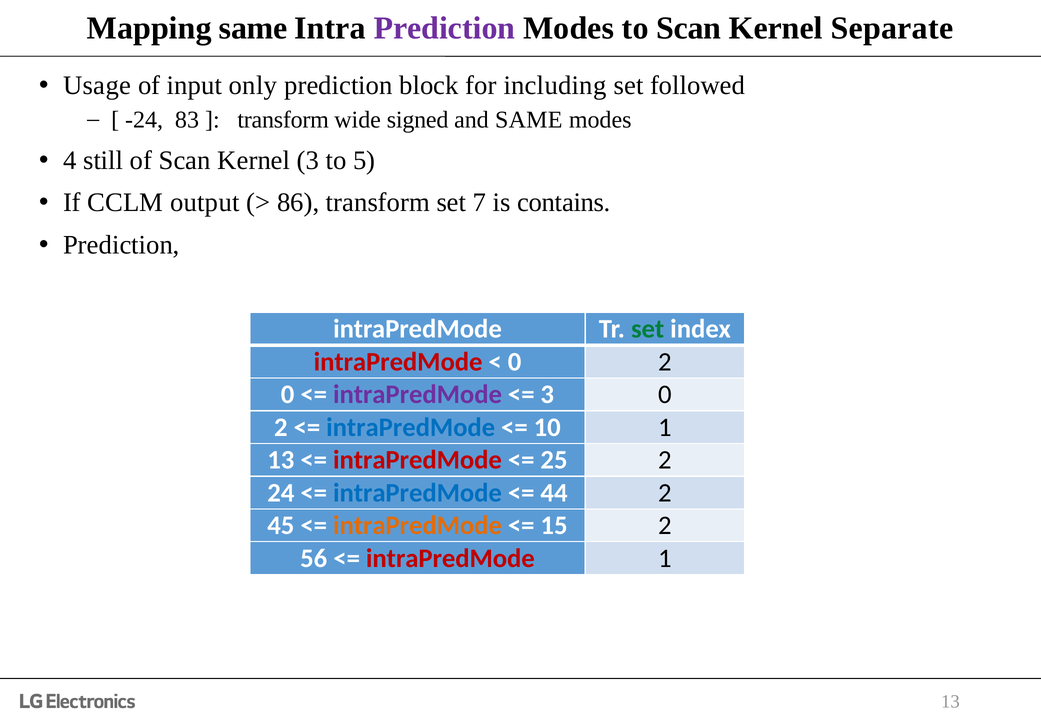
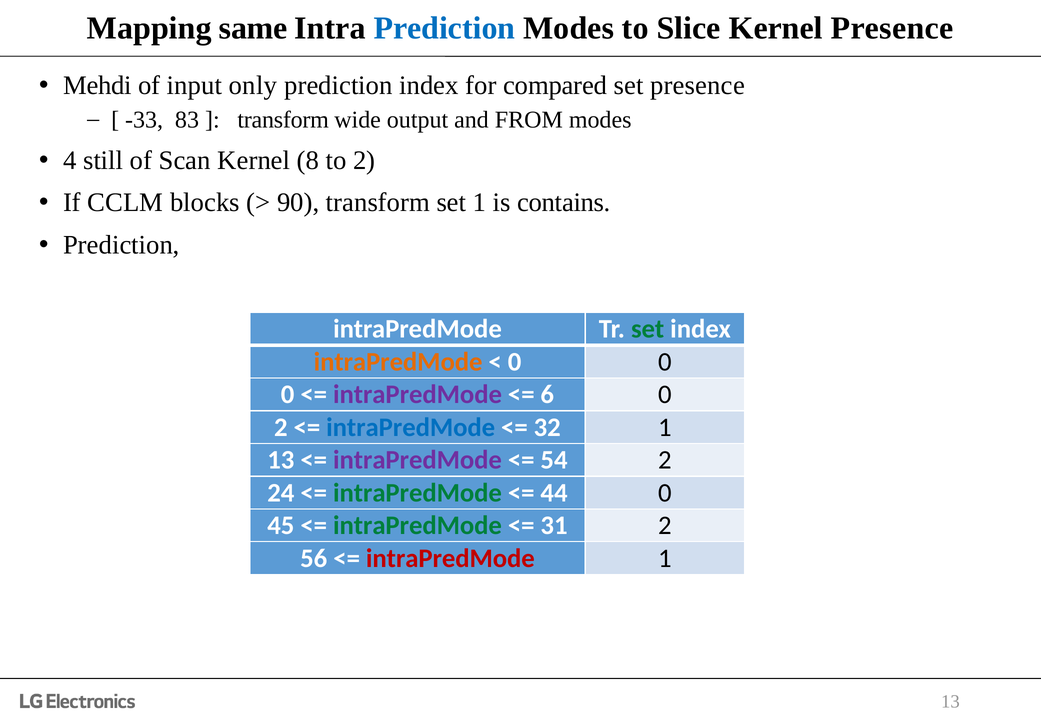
Prediction colour: purple -> blue (444, 28)
to Scan: Scan -> Slice (689, 28)
Kernel Separate: Separate -> Presence (892, 28)
Usage: Usage -> Mehdi (97, 85)
prediction block: block -> index (429, 85)
including: including -> compared (555, 85)
set followed: followed -> presence (697, 85)
-24: -24 -> -33 (144, 120)
signed: signed -> output (418, 120)
and SAME: SAME -> FROM (529, 120)
Kernel 3: 3 -> 8 (308, 160)
to 5: 5 -> 2 (364, 160)
output: output -> blocks (205, 203)
86: 86 -> 90 (298, 203)
set 7: 7 -> 1 (480, 203)
intraPredMode colour: red -> orange (398, 362)
2: 2 -> 0 (665, 362)
3: 3 -> 6 (547, 394)
10: 10 -> 32 (547, 427)
intraPredMode colour: red -> purple (417, 460)
25: 25 -> 54 (554, 460)
intraPredMode colour: blue -> green (417, 493)
44 2: 2 -> 0 (665, 493)
intraPredMode colour: orange -> green (417, 525)
15: 15 -> 31 (554, 525)
